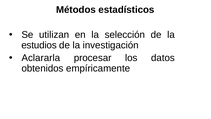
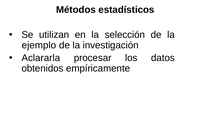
estudios: estudios -> ejemplo (39, 45)
